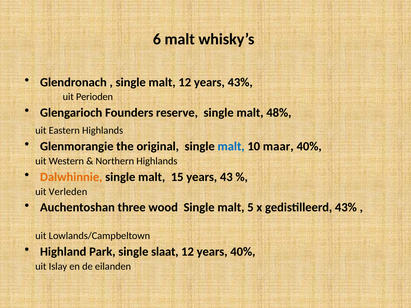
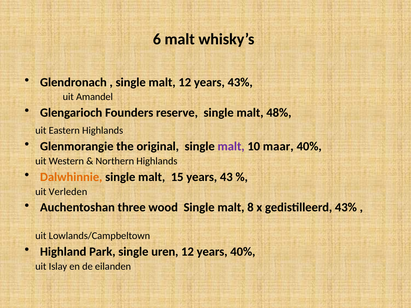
Perioden: Perioden -> Amandel (95, 97)
malt colour: blue -> purple (231, 146)
5: 5 -> 8 (250, 208)
slaat: slaat -> uren (165, 252)
